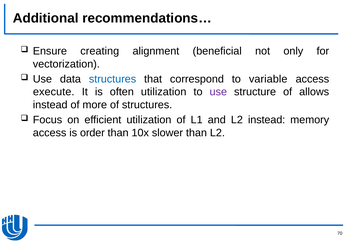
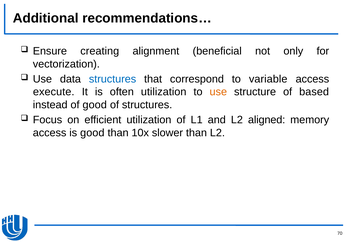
use colour: purple -> orange (218, 92)
allows: allows -> based (314, 92)
of more: more -> good (95, 105)
L2 instead: instead -> aligned (267, 120)
is order: order -> good (92, 133)
